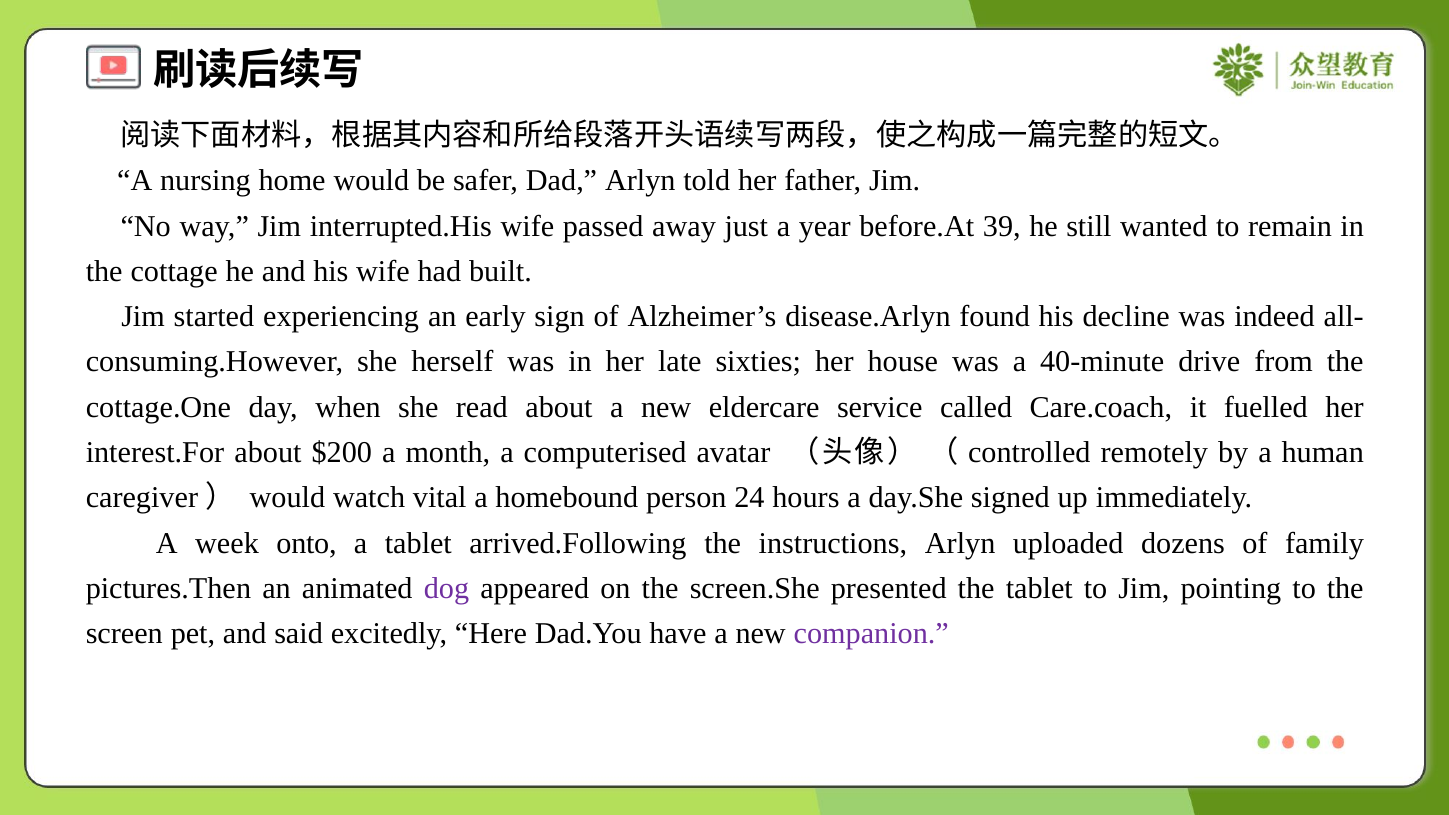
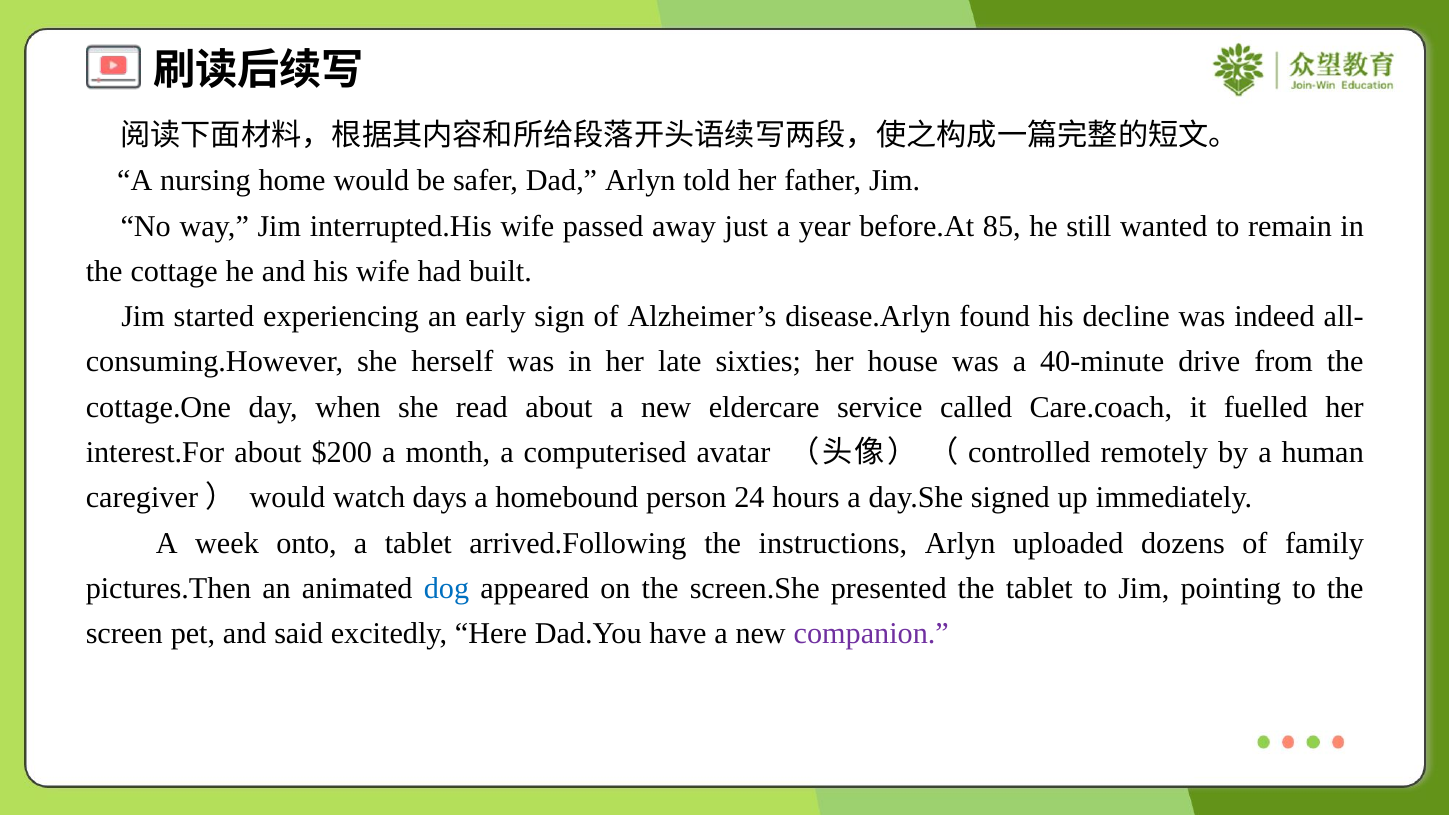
39: 39 -> 85 (1002, 226)
vital: vital -> days (440, 498)
dog colour: purple -> blue (447, 588)
